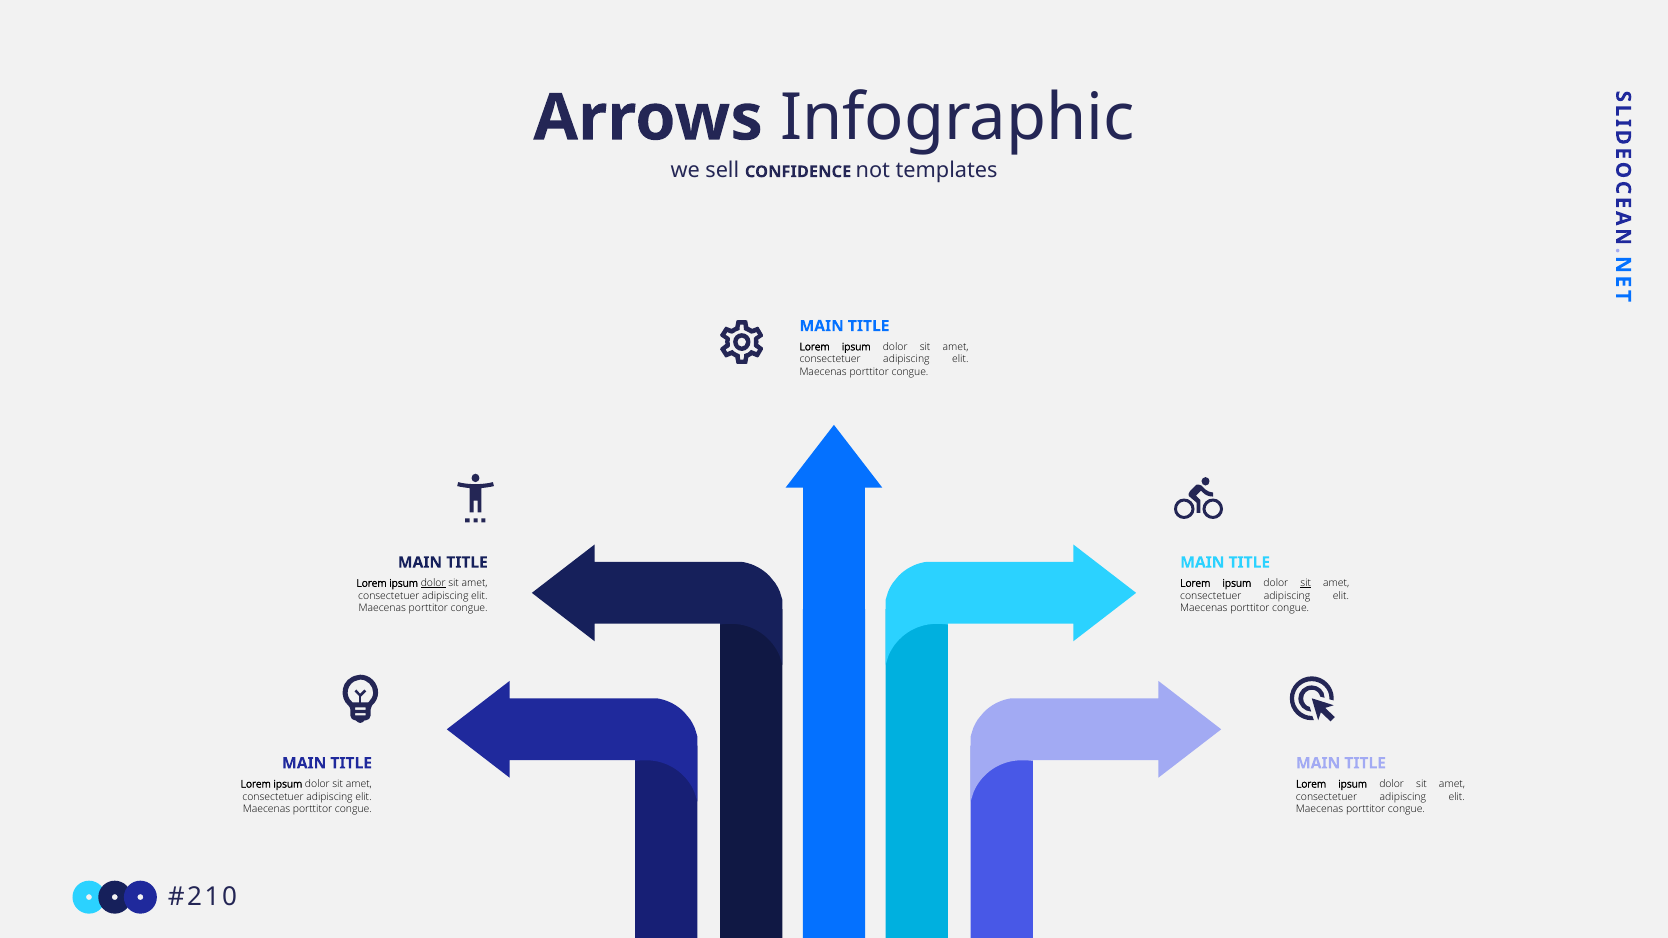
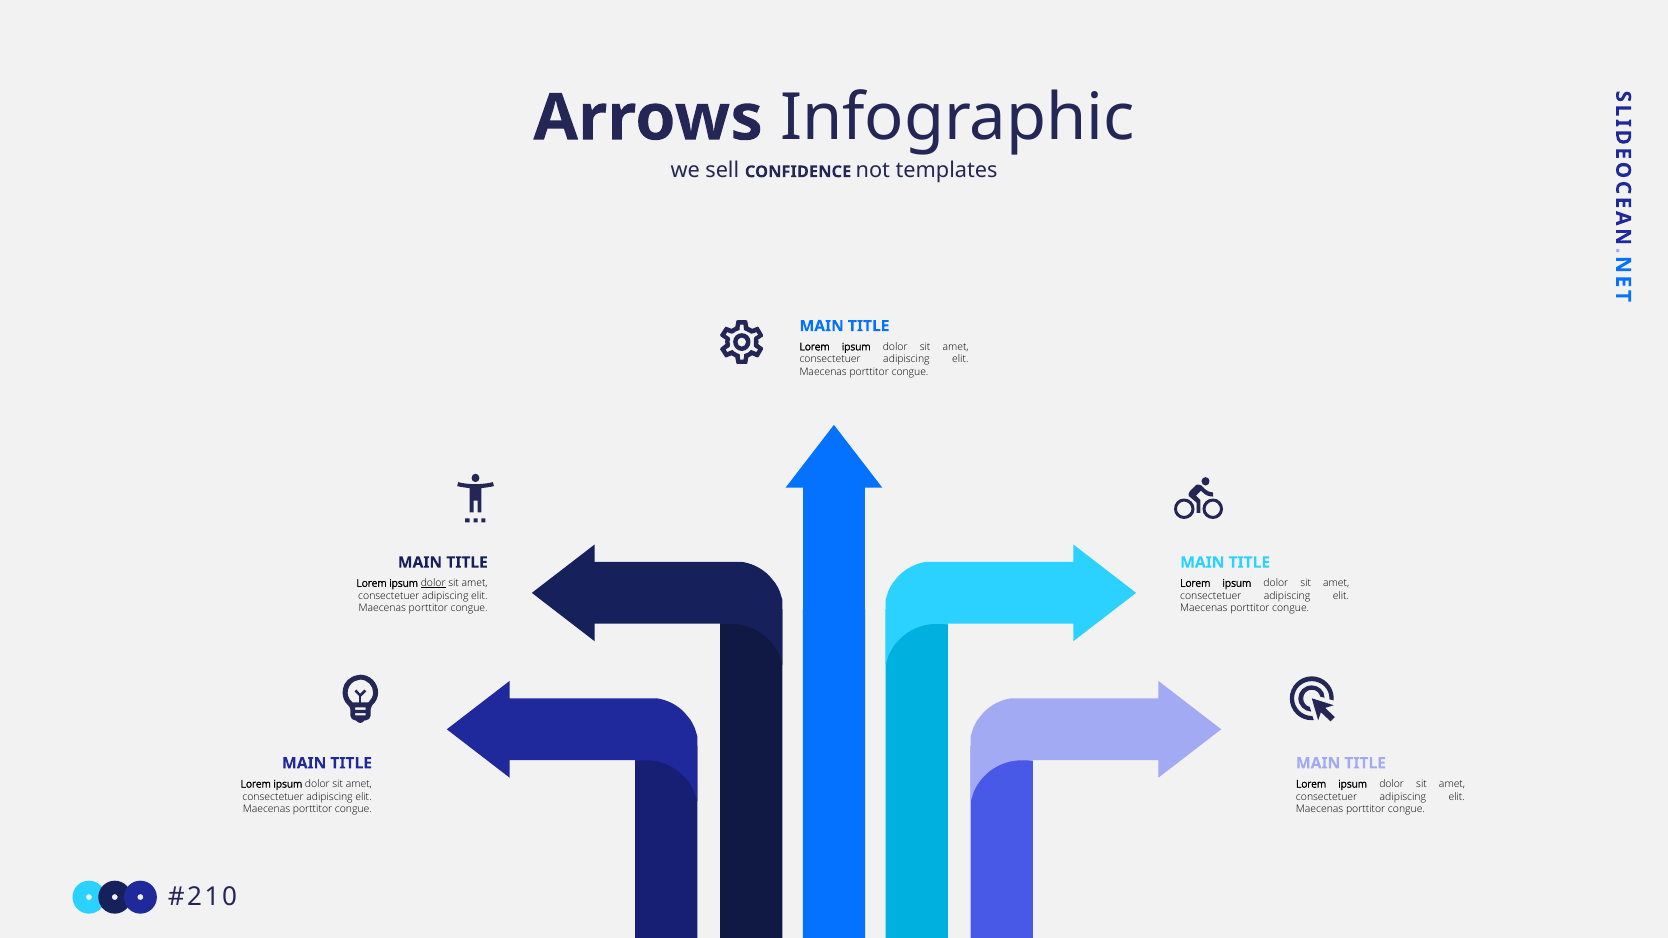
sit underline: present -> none (1306, 583)
